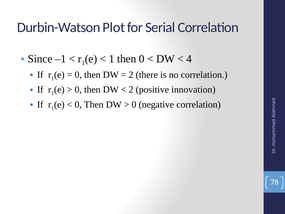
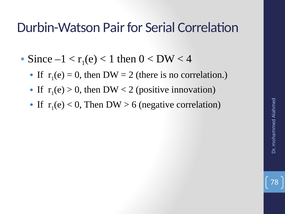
Plot: Plot -> Pair (114, 27)
0: 0 -> 6 (134, 104)
